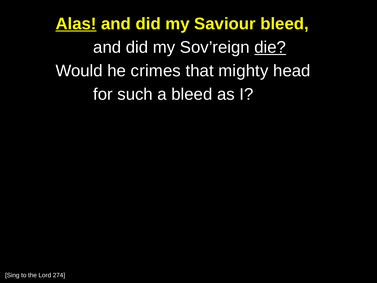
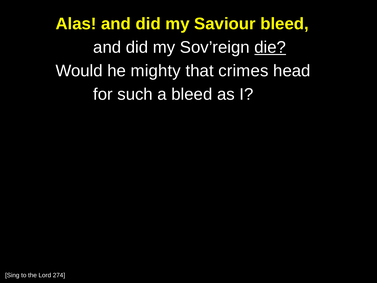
Alas underline: present -> none (76, 24)
crimes: crimes -> mighty (156, 71)
mighty: mighty -> crimes (243, 71)
